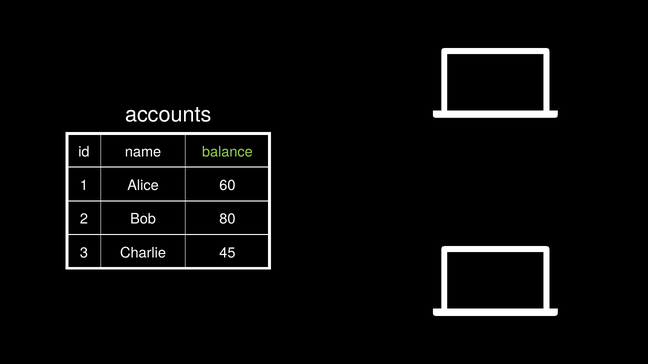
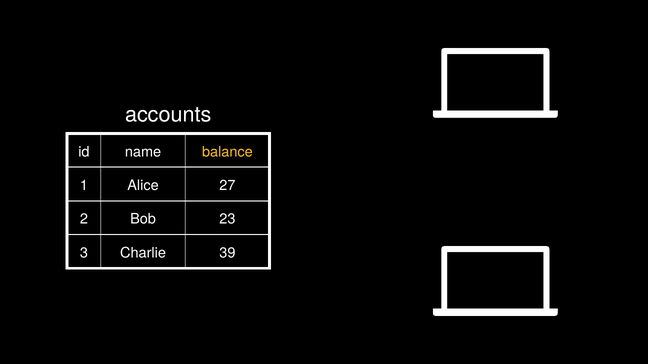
balance colour: light green -> yellow (227, 152)
60: 60 -> 27 (227, 186)
80: 80 -> 23 (227, 219)
45: 45 -> 39 (227, 253)
